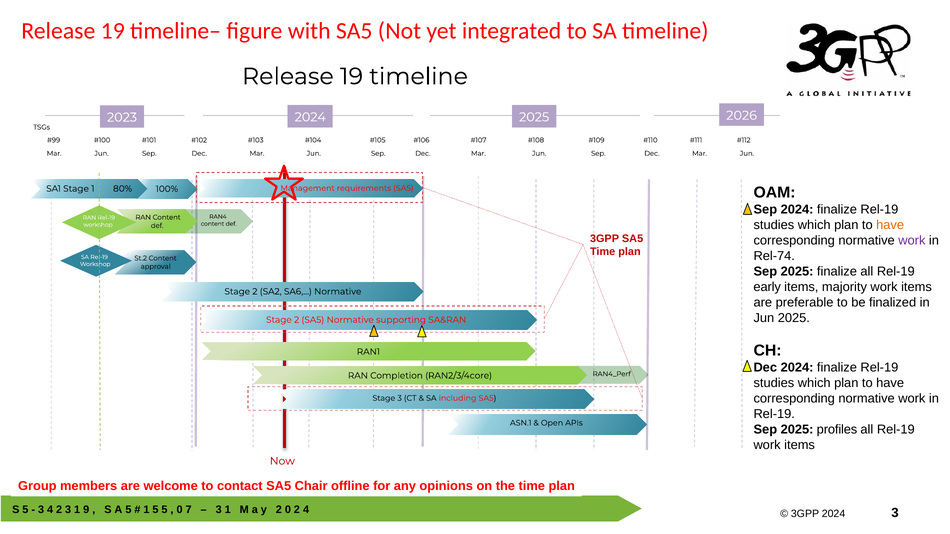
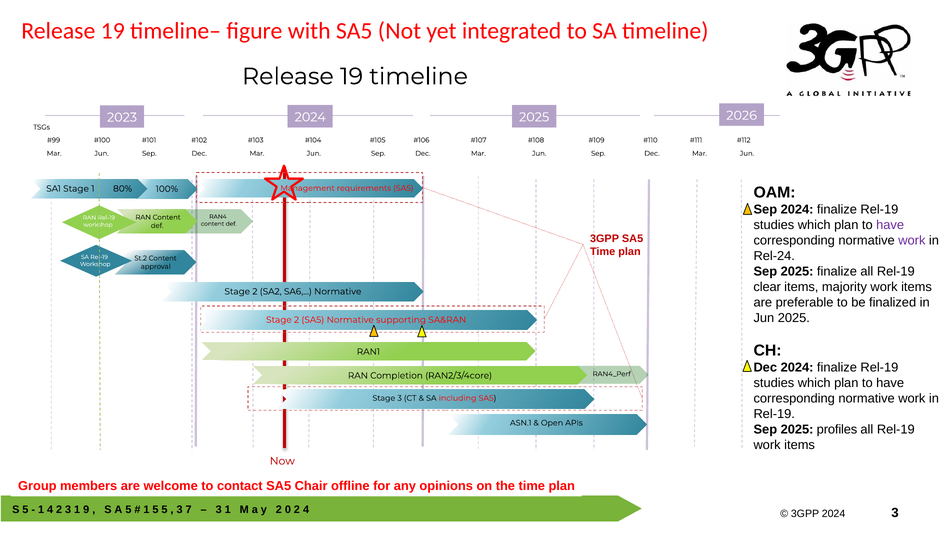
have colour: orange -> purple (890, 225)
Rel-74: Rel-74 -> Rel-24 (774, 256)
early: early -> clear (767, 287)
3: 3 -> 1 (41, 510)
0: 0 -> 3 (180, 510)
